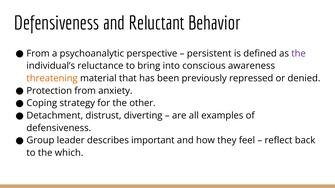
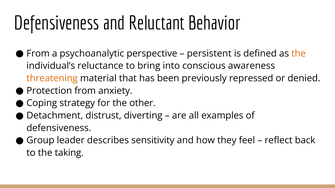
the colour: purple -> orange (299, 54)
important: important -> sensitivity (153, 141)
which: which -> taking (69, 153)
